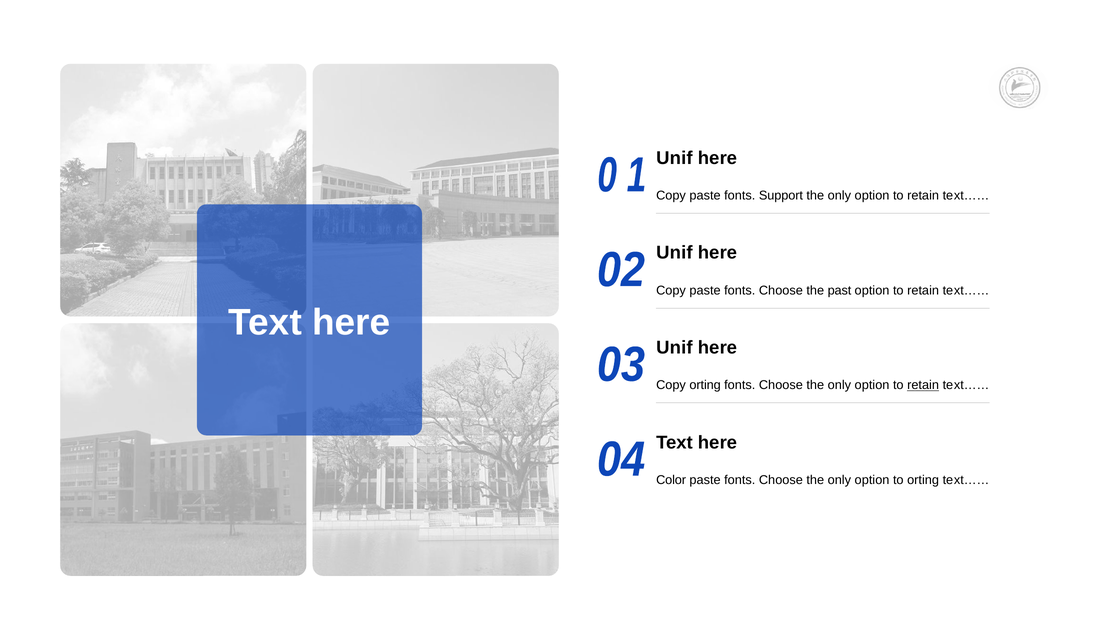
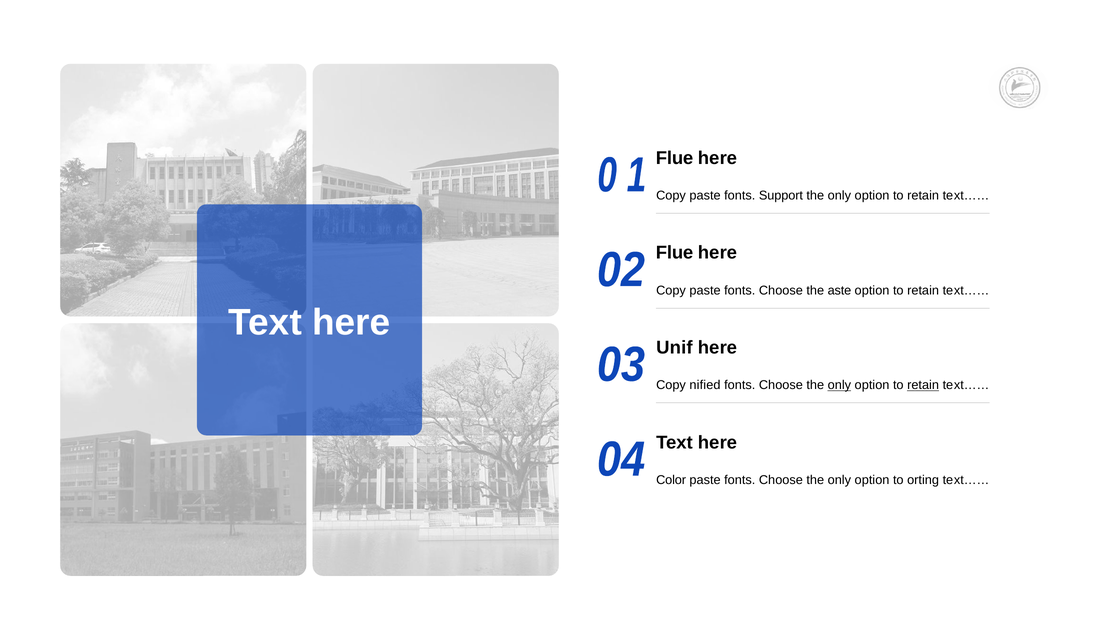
Unif: Unif -> Flue (675, 158)
Unif: Unif -> Flue (675, 253)
past: past -> aste (839, 290)
Copy orting: orting -> nified (705, 385)
only underline: none -> present (839, 385)
